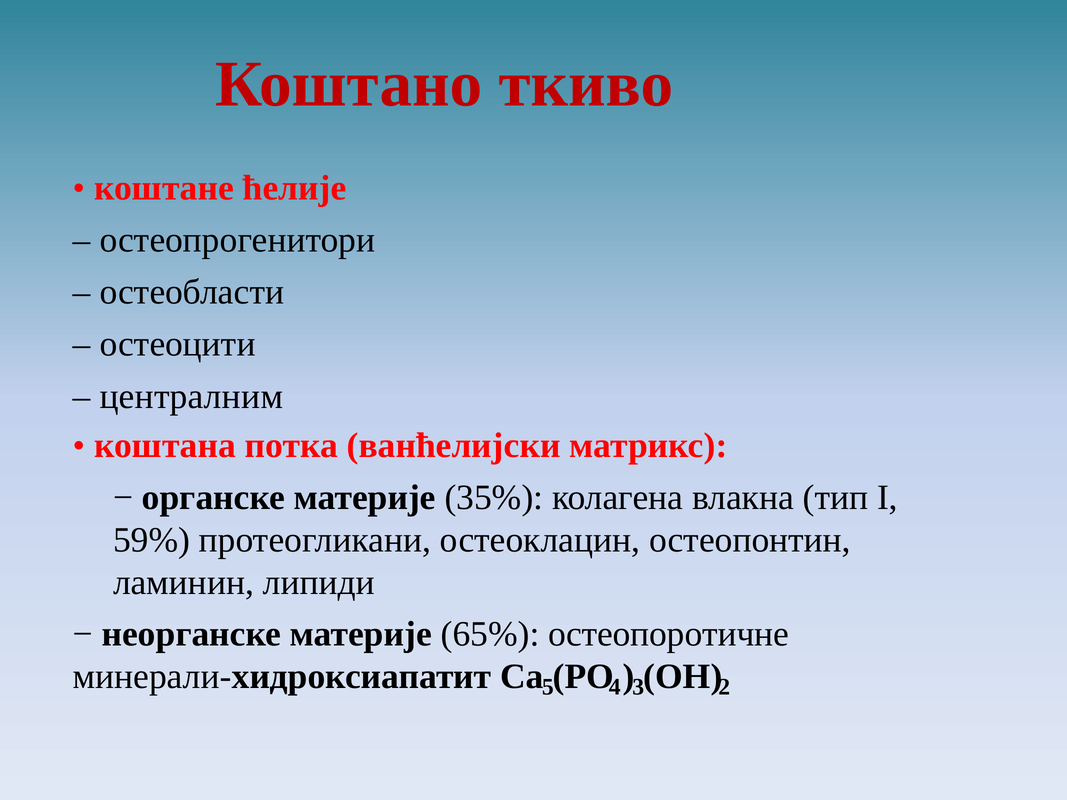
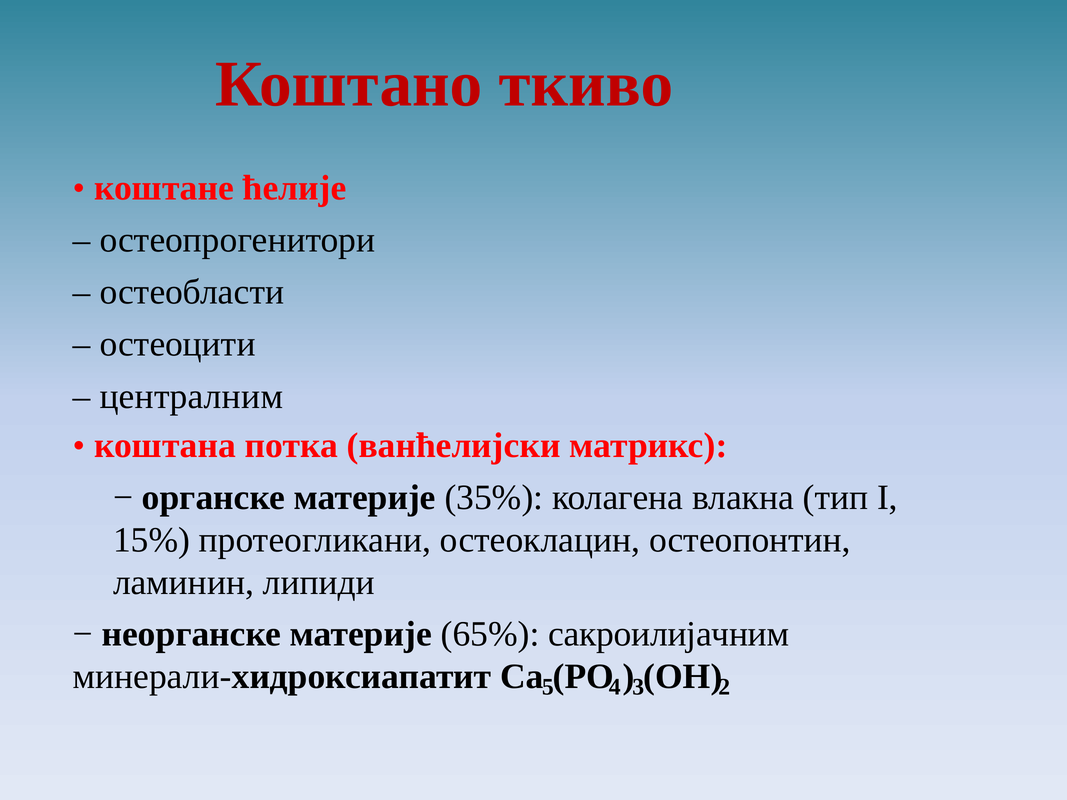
59%: 59% -> 15% (151, 540)
остеопоротичне: остеопоротичне -> сакроилијачним (669, 634)
